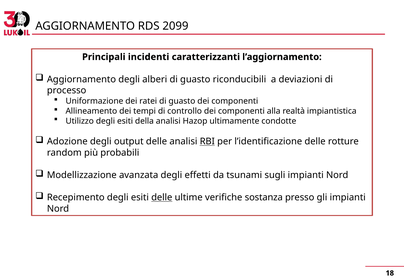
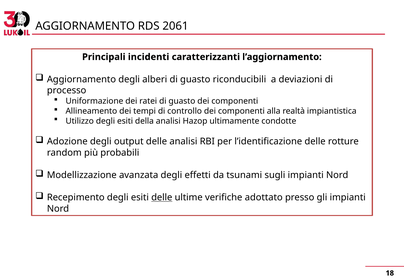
2099: 2099 -> 2061 (175, 26)
RBI underline: present -> none (207, 141)
sostanza: sostanza -> adottato (264, 197)
